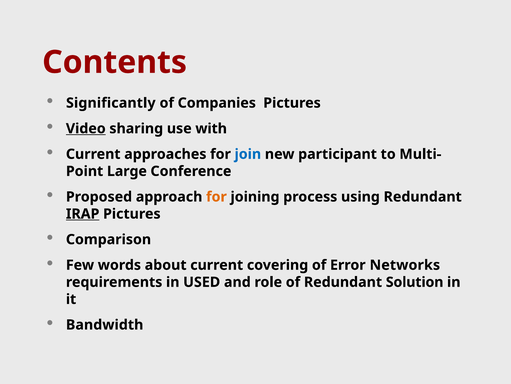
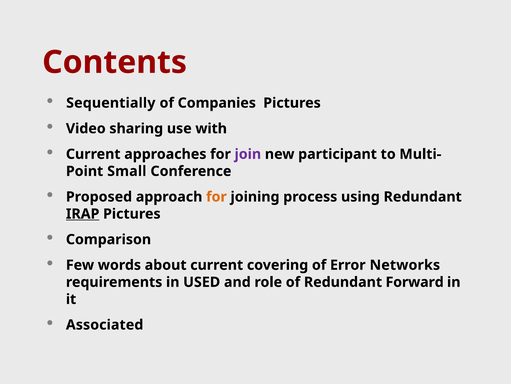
Significantly: Significantly -> Sequentially (111, 103)
Video underline: present -> none (86, 128)
join colour: blue -> purple (248, 154)
Large: Large -> Small (127, 171)
Solution: Solution -> Forward (415, 282)
Bandwidth: Bandwidth -> Associated (105, 324)
